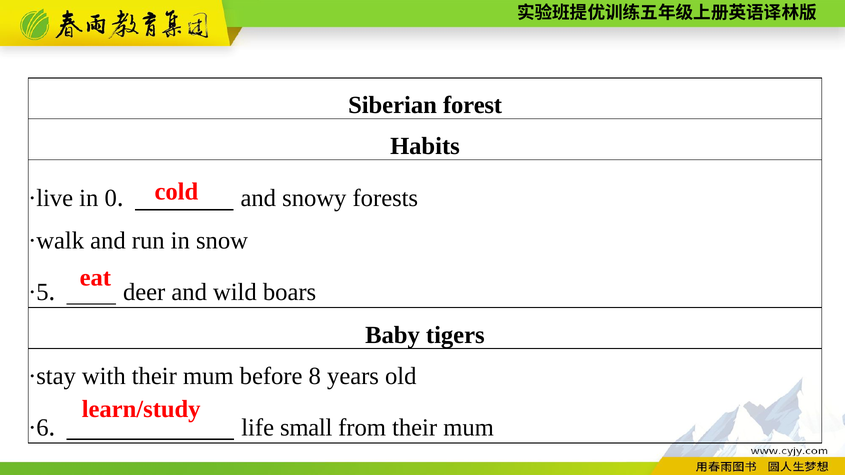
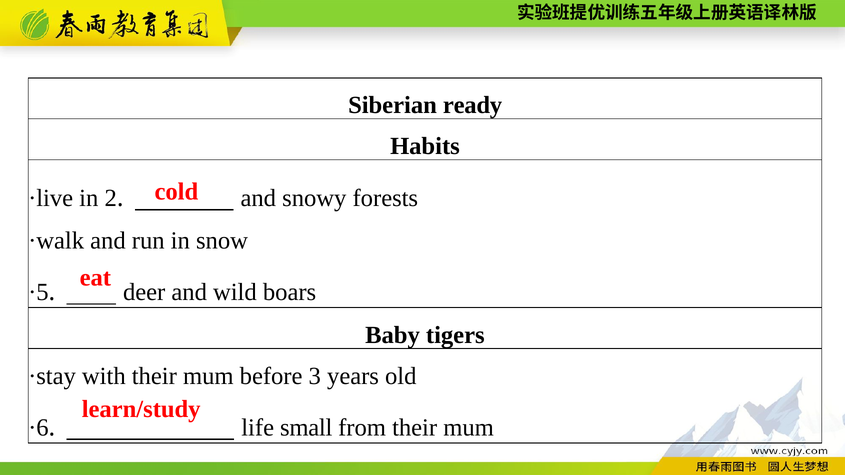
forest: forest -> ready (473, 105)
0: 0 -> 2 (111, 198)
8: 8 -> 3 (315, 376)
